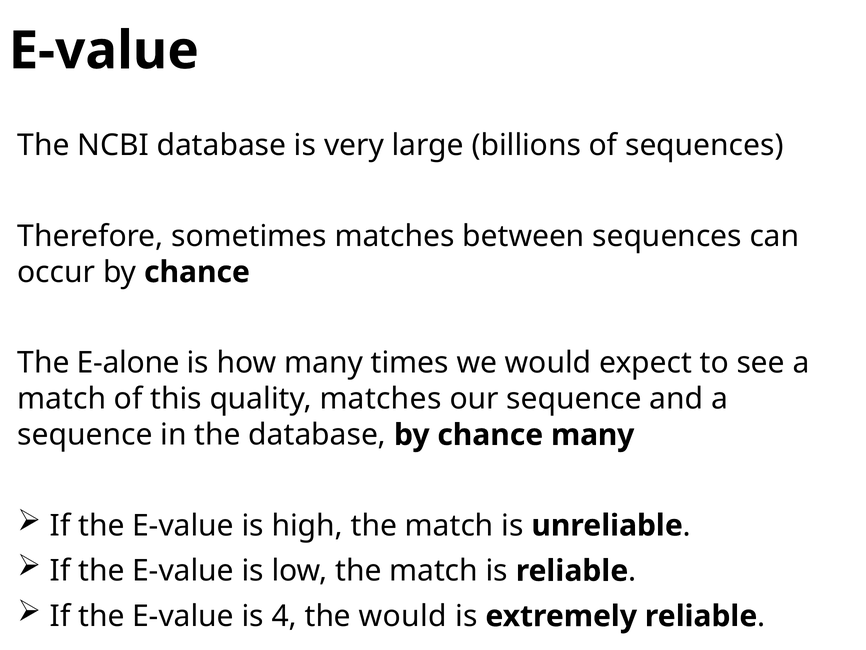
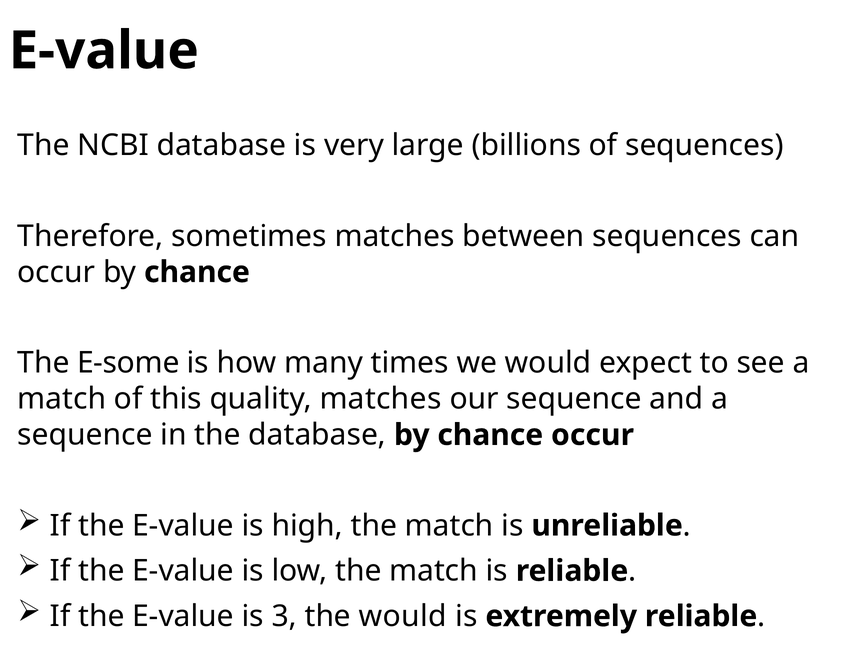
E-alone: E-alone -> E-some (128, 363)
chance many: many -> occur (592, 435)
4: 4 -> 3 (284, 616)
